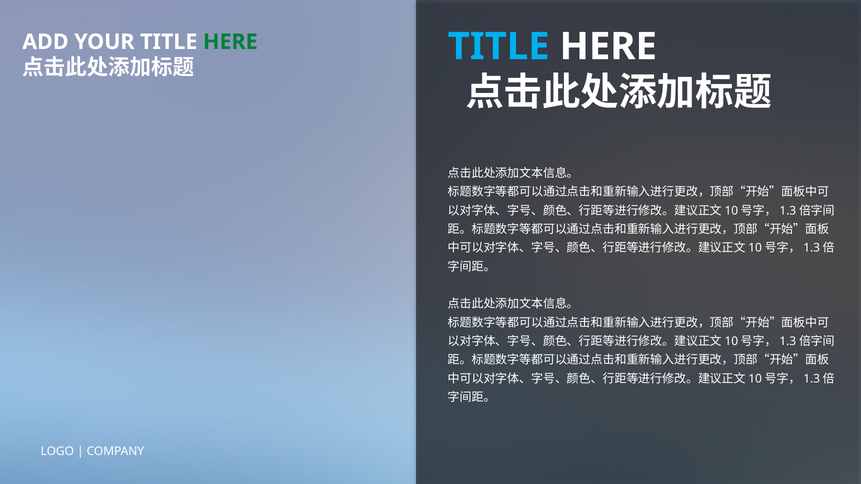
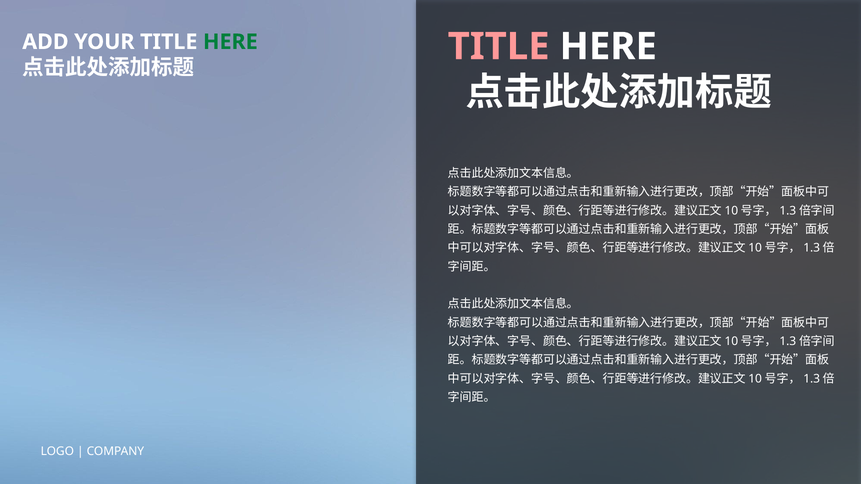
TITLE colour: light blue -> pink (499, 47)
